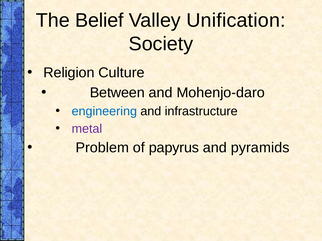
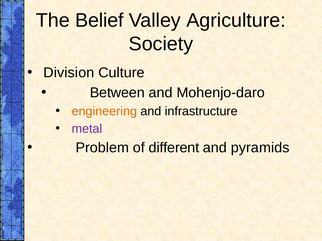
Unification: Unification -> Agriculture (236, 20)
Religion: Religion -> Division (69, 73)
engineering colour: blue -> orange (104, 111)
papyrus: papyrus -> different (174, 148)
